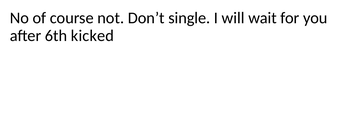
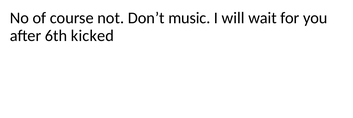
single: single -> music (189, 18)
